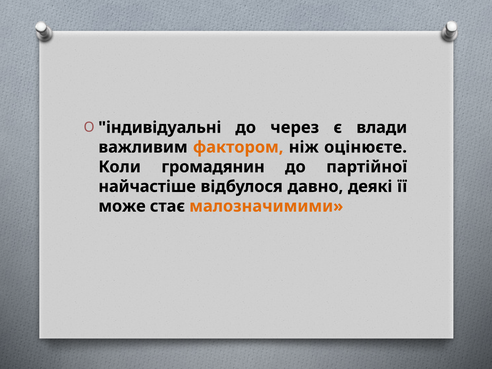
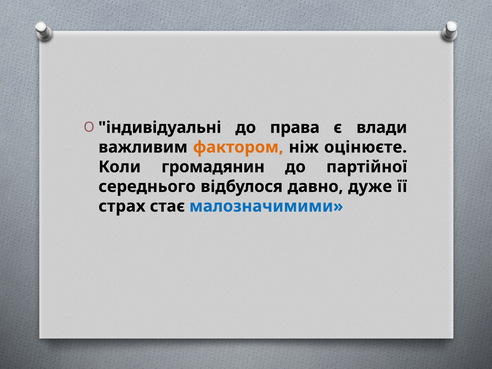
через: через -> права (295, 127)
найчастіше: найчастіше -> середнього (147, 187)
деякі: деякі -> дуже (370, 187)
може: може -> страх (122, 206)
малозначимими colour: orange -> blue (266, 206)
